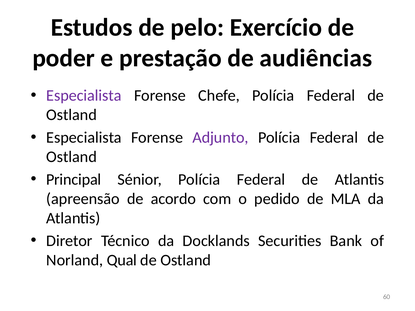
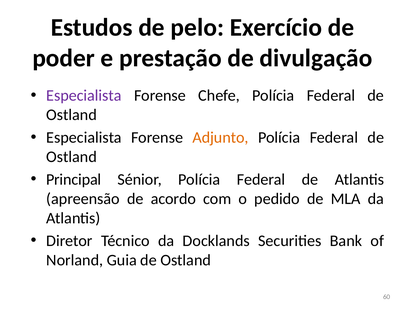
audiências: audiências -> divulgação (316, 58)
Adjunto colour: purple -> orange (221, 138)
Qual: Qual -> Guia (122, 260)
